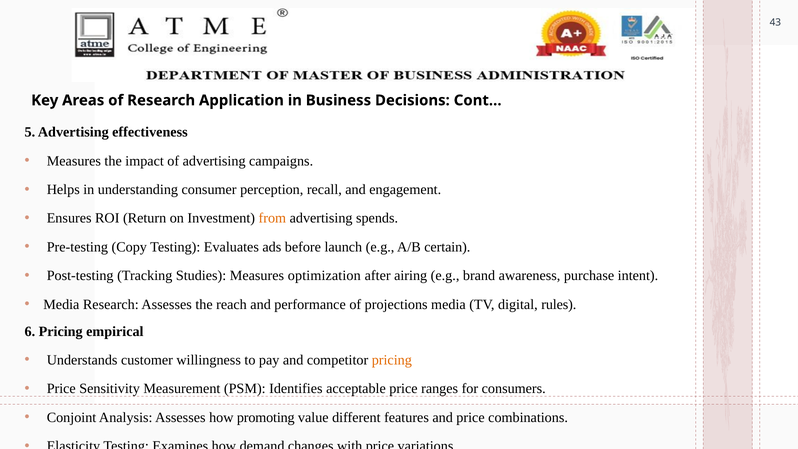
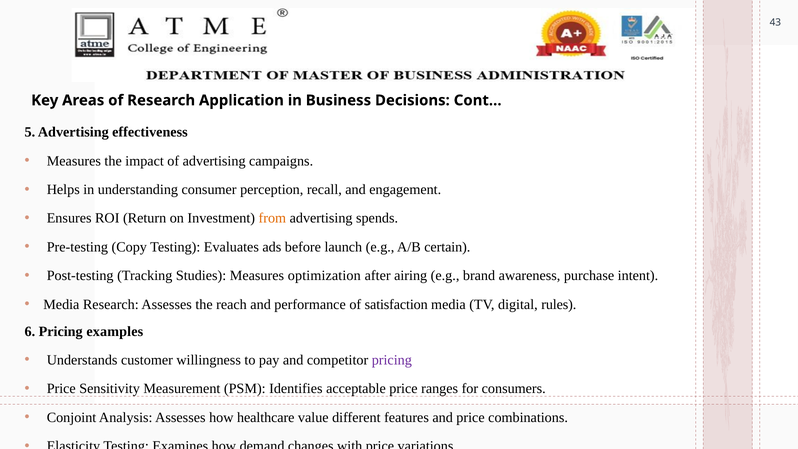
projections: projections -> satisfaction (396, 304)
empirical: empirical -> examples (115, 331)
pricing colour: orange -> purple (392, 360)
promoting: promoting -> healthcare (266, 417)
